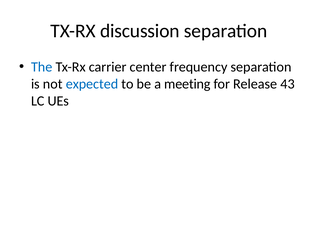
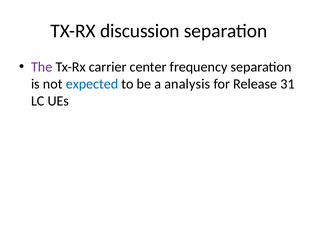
The colour: blue -> purple (42, 67)
meeting: meeting -> analysis (187, 84)
43: 43 -> 31 (288, 84)
